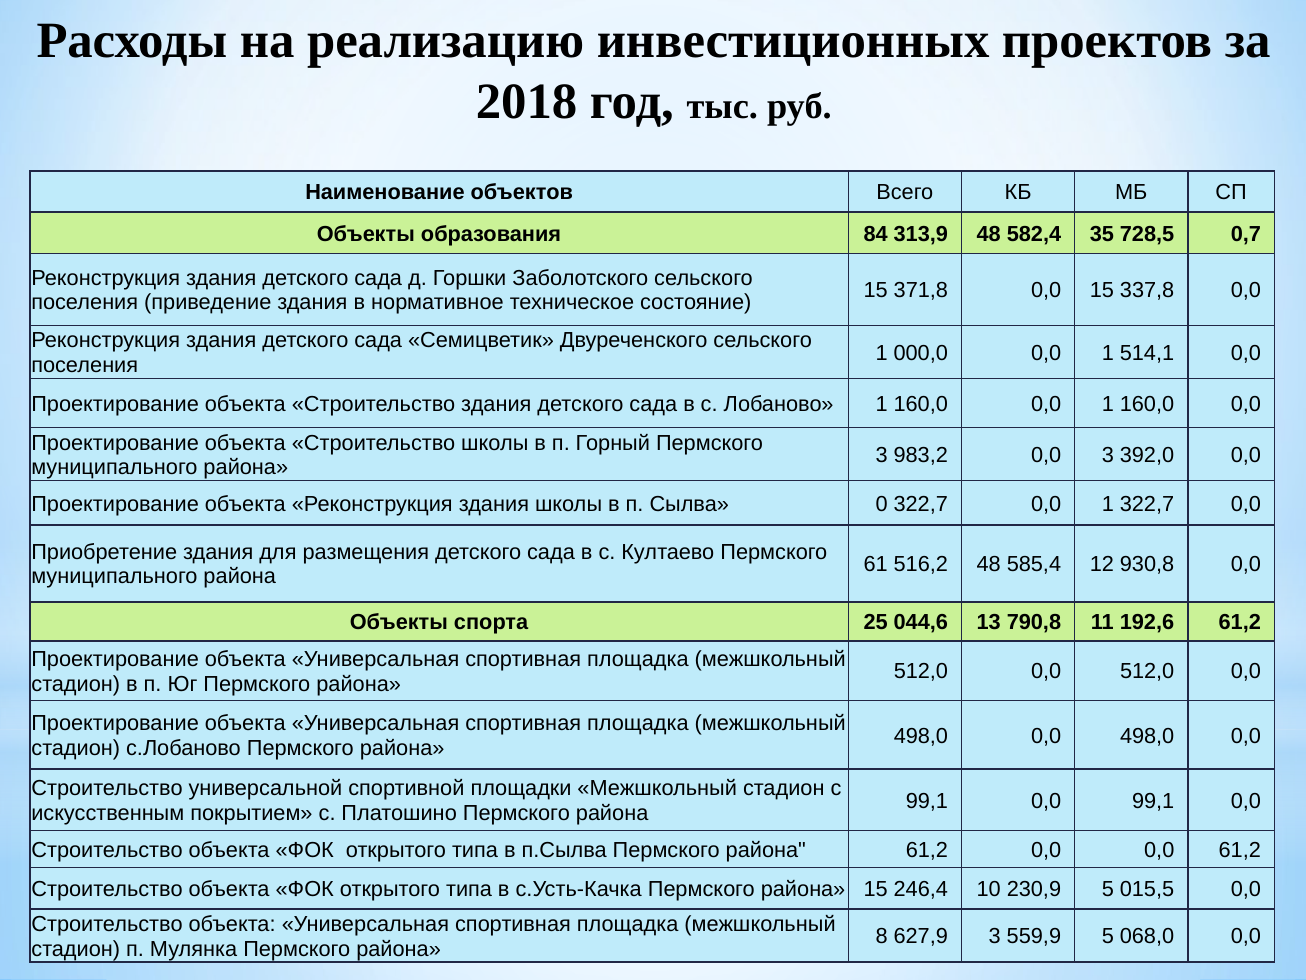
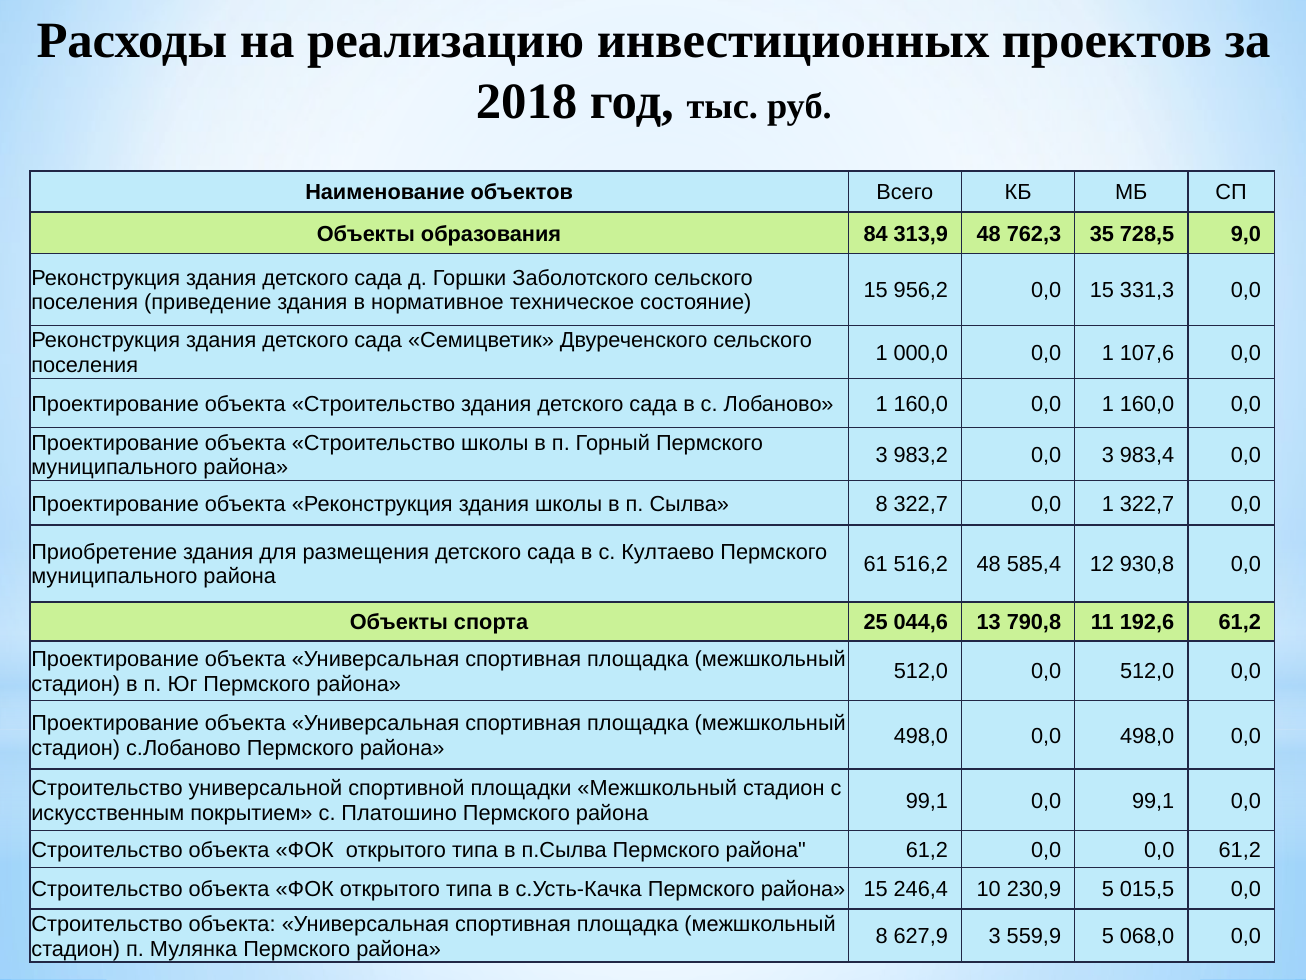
582,4: 582,4 -> 762,3 (1034, 234)
0,7: 0,7 -> 9,0 (1246, 234)
371,8: 371,8 -> 956,2 (921, 290)
337,8: 337,8 -> 331,3 (1147, 290)
514,1: 514,1 -> 107,6 (1147, 353)
392,0: 392,0 -> 983,4 (1147, 455)
Сылва 0: 0 -> 8 (882, 504)
